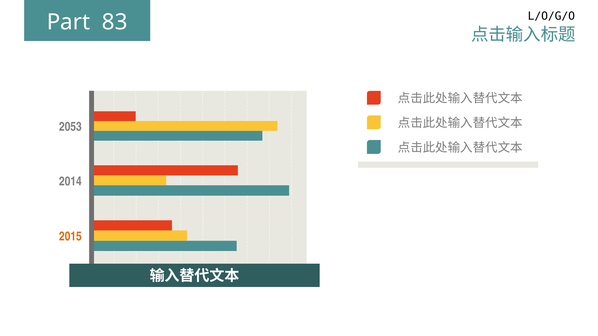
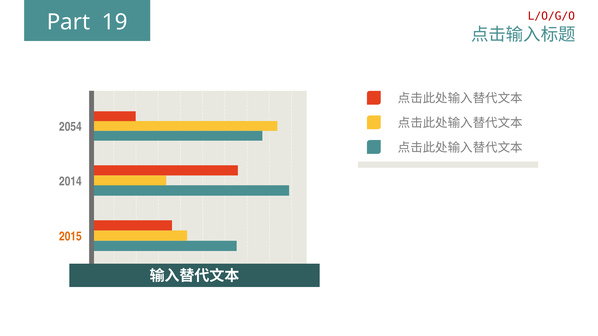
L/O/G/O colour: black -> red (551, 16)
83: 83 -> 19 (115, 22)
2053: 2053 -> 2054 (70, 127)
